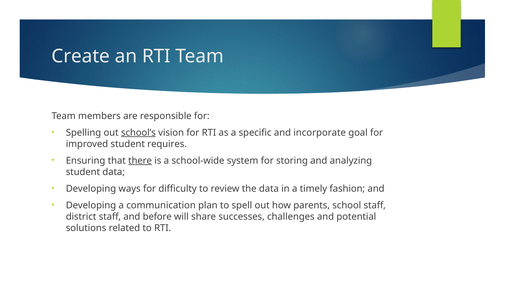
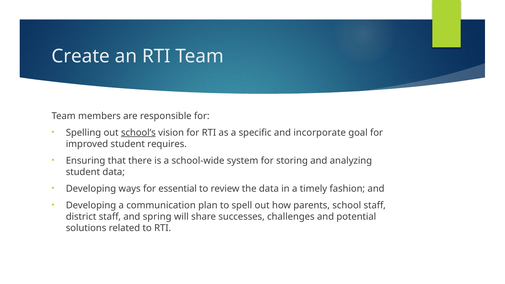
there underline: present -> none (140, 161)
difficulty: difficulty -> essential (178, 189)
before: before -> spring (157, 217)
